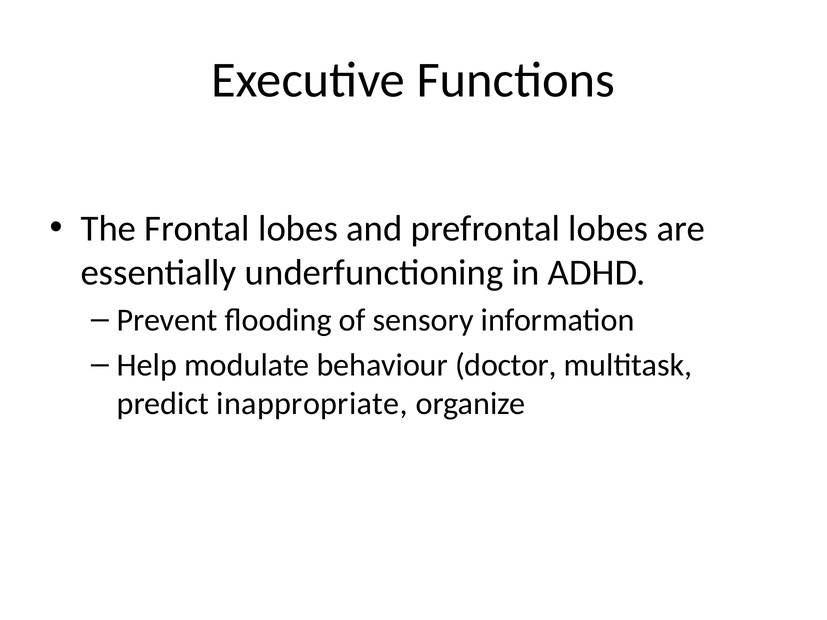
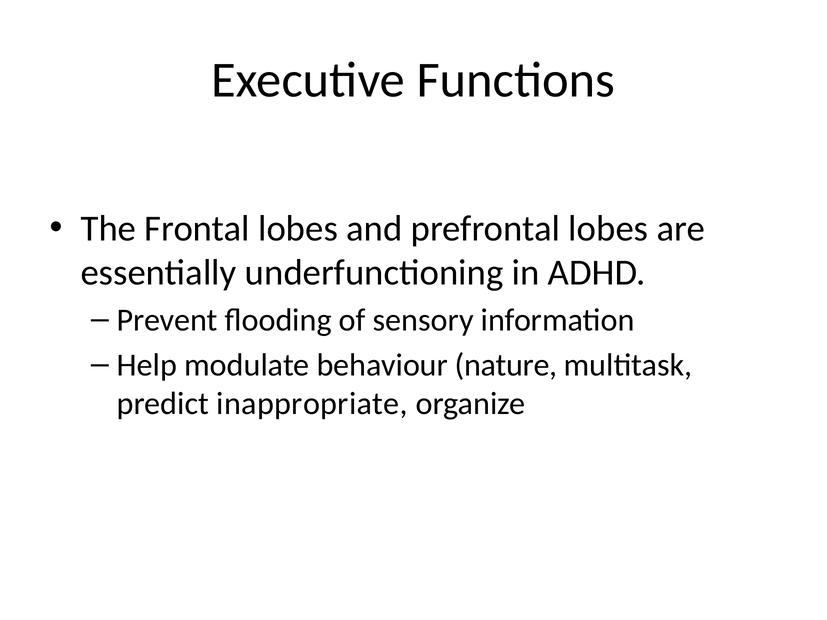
doctor: doctor -> nature (506, 365)
